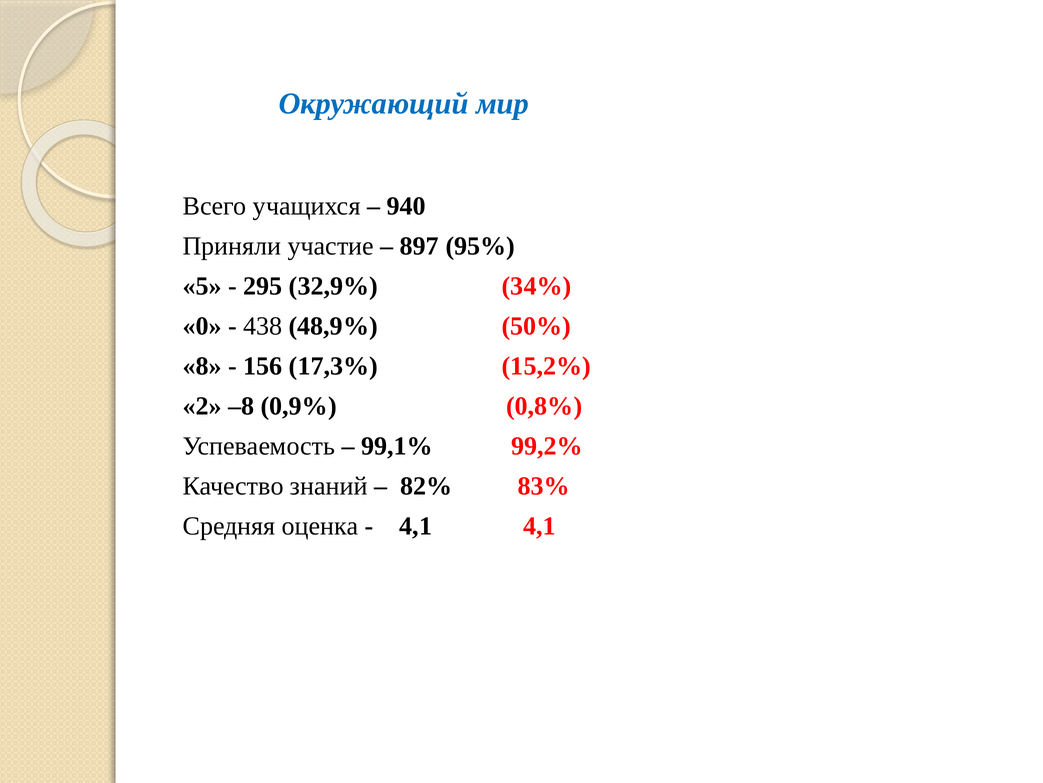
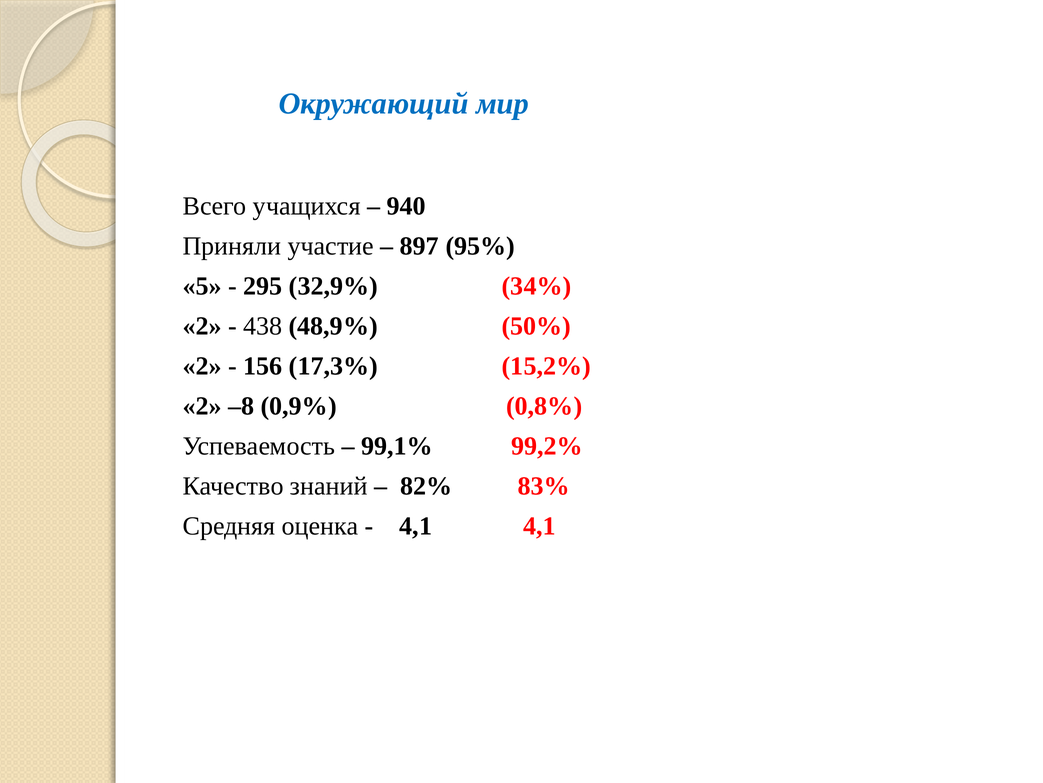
0: 0 -> 2 (202, 326)
8: 8 -> 2 (202, 366)
